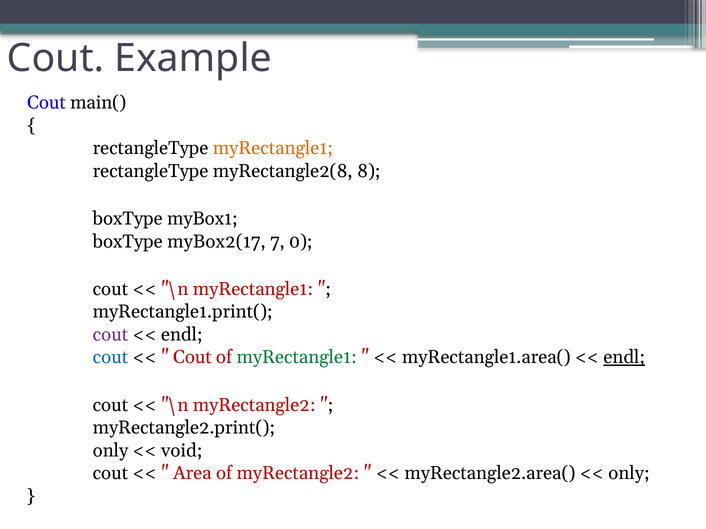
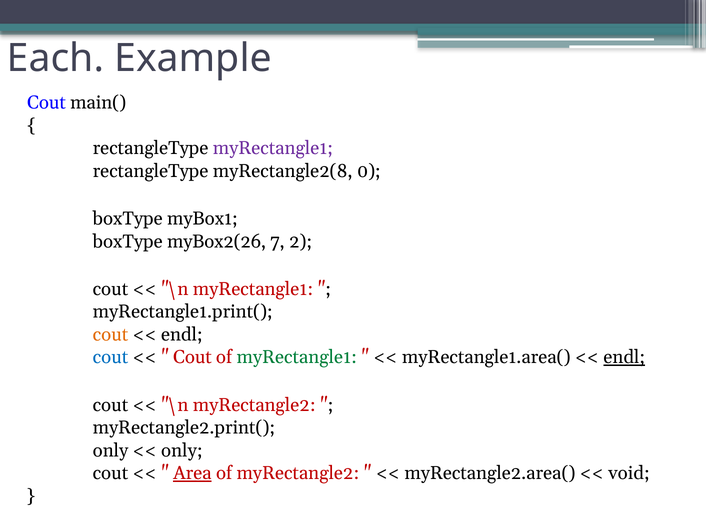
Cout: Cout -> Each (56, 58)
myRectangle1 colour: orange -> purple (273, 148)
8: 8 -> 0 (369, 171)
myBox2(17: myBox2(17 -> myBox2(26 (217, 242)
0: 0 -> 2 (301, 242)
cout colour: purple -> orange (110, 335)
void: void -> only (182, 451)
Area underline: none -> present (192, 474)
only: only -> void (629, 474)
